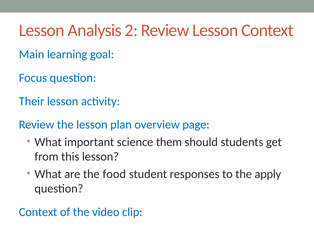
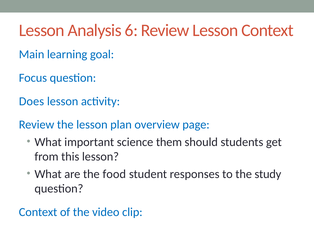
2: 2 -> 6 (131, 30)
Their: Their -> Does (32, 101)
apply: apply -> study (268, 174)
